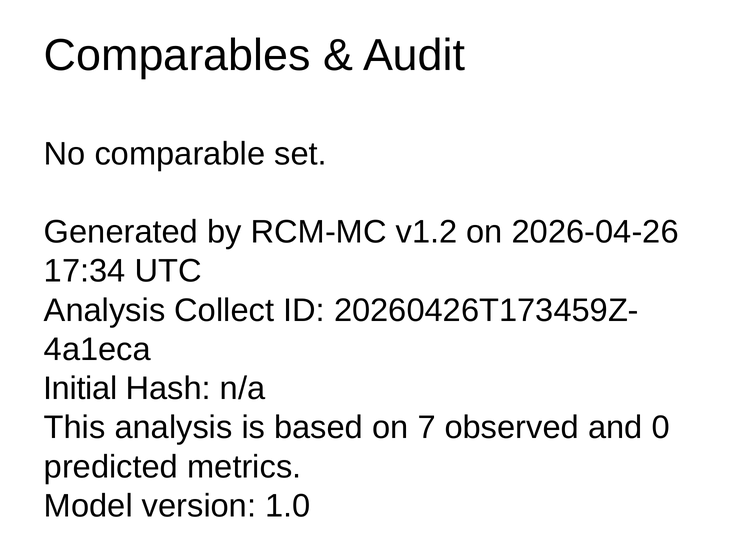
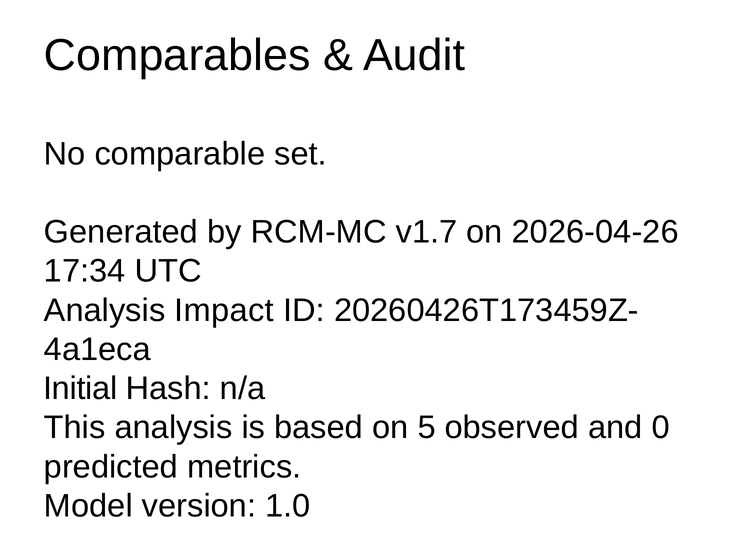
v1.2: v1.2 -> v1.7 (427, 232)
Collect: Collect -> Impact (224, 311)
7: 7 -> 5 (427, 428)
